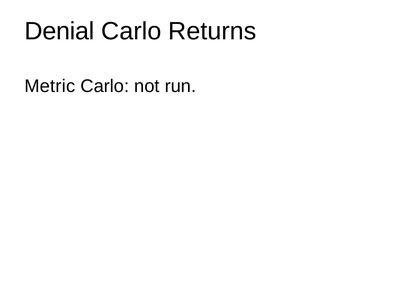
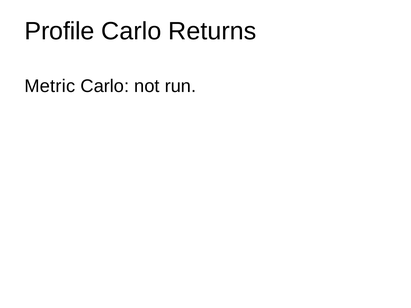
Denial: Denial -> Profile (60, 31)
